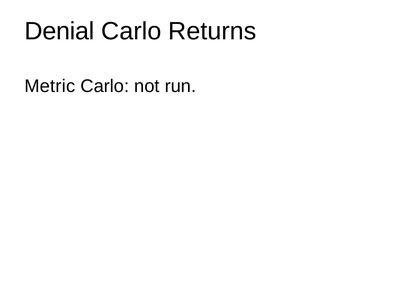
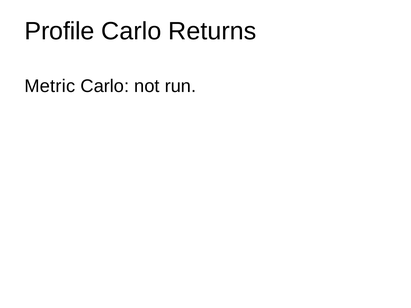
Denial: Denial -> Profile (60, 31)
